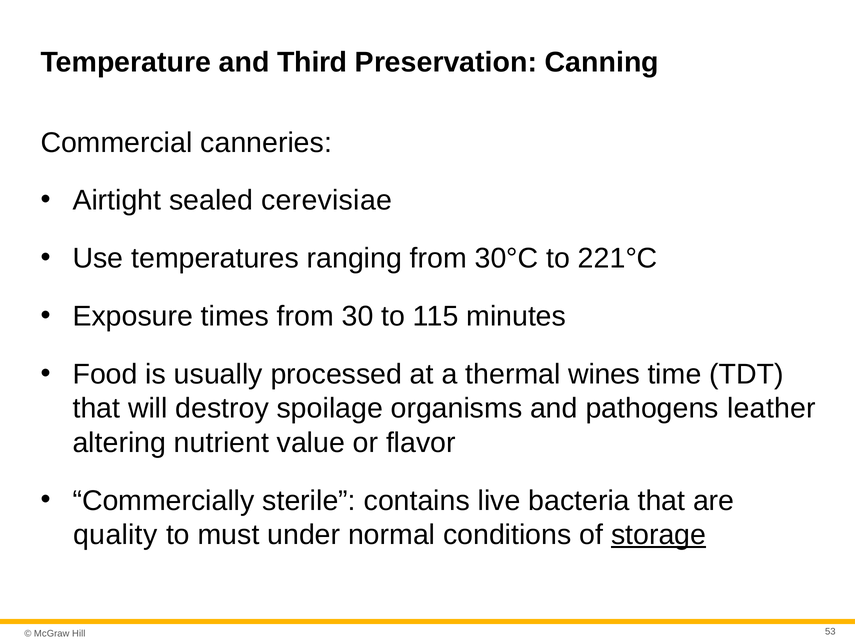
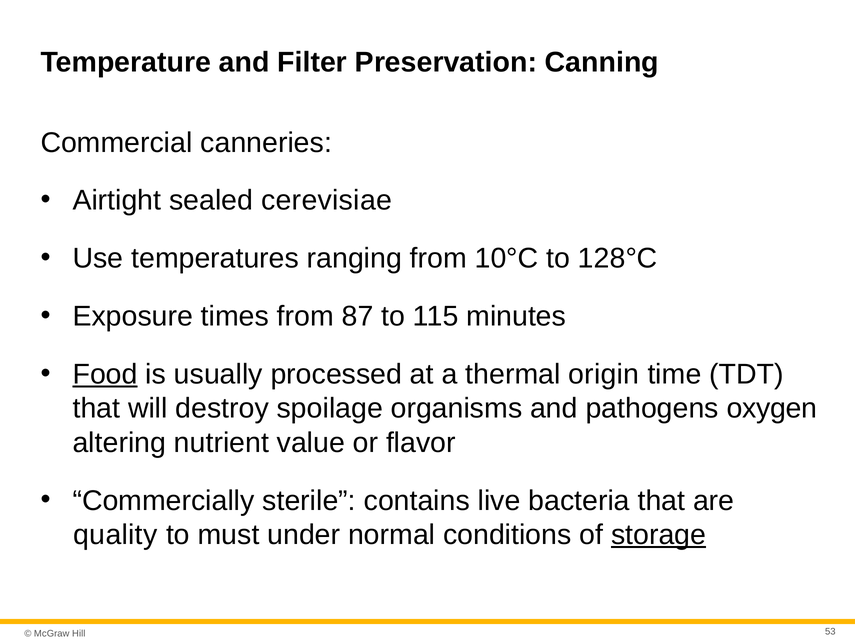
Third: Third -> Filter (312, 62)
30°C: 30°C -> 10°C (507, 259)
221°C: 221°C -> 128°C (618, 259)
30: 30 -> 87 (358, 317)
Food underline: none -> present (105, 374)
wines: wines -> origin (604, 374)
leather: leather -> oxygen (772, 409)
